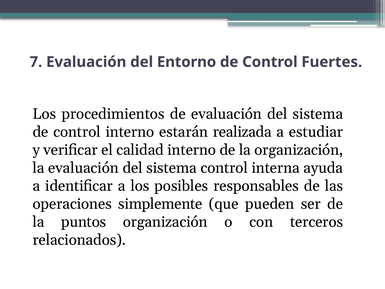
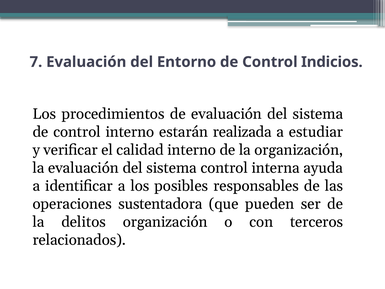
Fuertes: Fuertes -> Indicios (332, 62)
simplemente: simplemente -> sustentadora (160, 204)
puntos: puntos -> delitos (84, 222)
